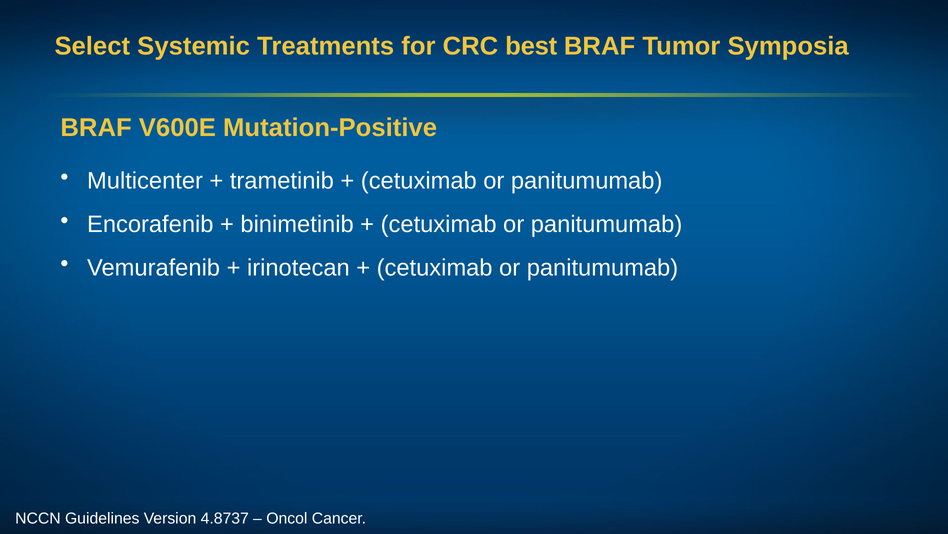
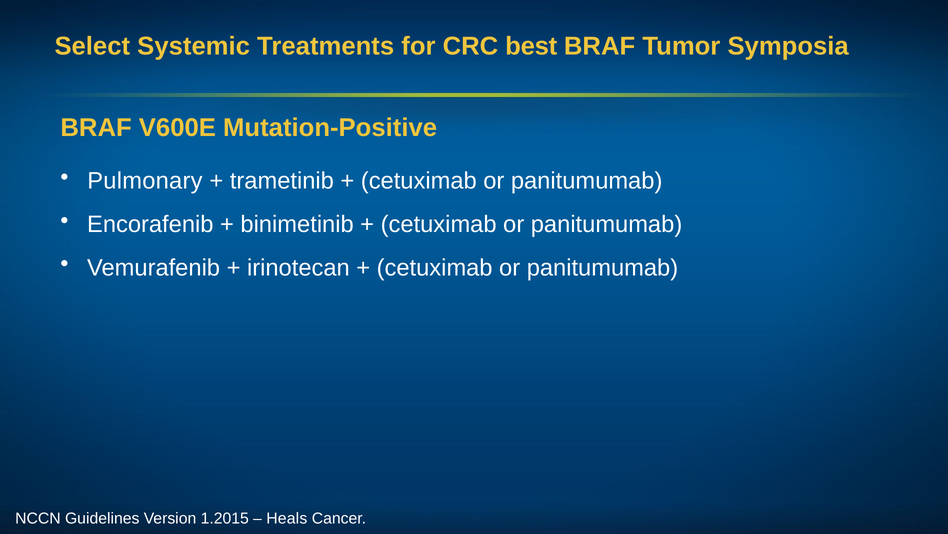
Multicenter: Multicenter -> Pulmonary (145, 181)
4.8737: 4.8737 -> 1.2015 (225, 518)
Oncol: Oncol -> Heals (287, 518)
